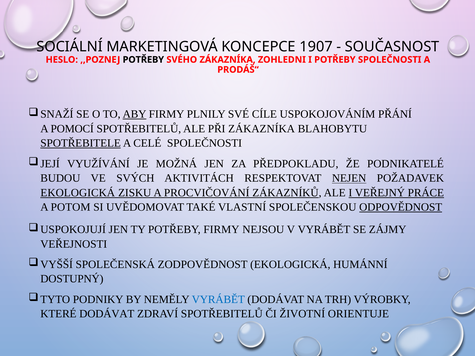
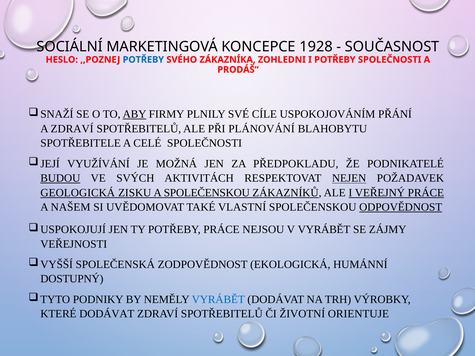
1907: 1907 -> 1928 (316, 47)
POTŘEBY colour: black -> blue (143, 60)
A POMOCÍ: POMOCÍ -> ZDRAVÍ (72, 129)
PŘI ZÁKAZNÍKA: ZÁKAZNÍKA -> PLÁNOVÁNÍ (262, 129)
SPOTŘEBITELE underline: present -> none (81, 143)
BUDOU underline: none -> present (60, 178)
EKOLOGICKÁ: EKOLOGICKÁ -> GEOLOGICKÁ (78, 193)
A PROCVIČOVÁNÍ: PROCVIČOVÁNÍ -> SPOLEČENSKOU (207, 193)
POTOM: POTOM -> NAŠEM (71, 207)
POTŘEBY FIRMY: FIRMY -> PRÁCE (221, 230)
